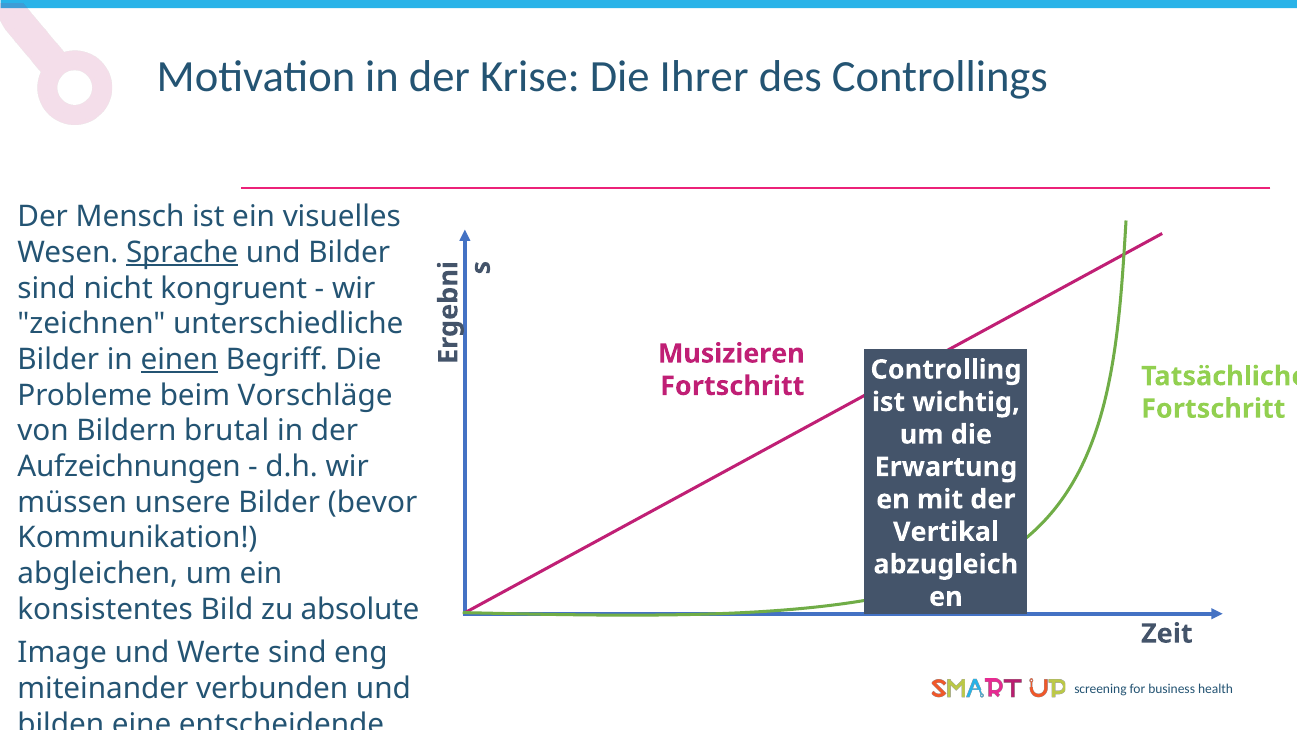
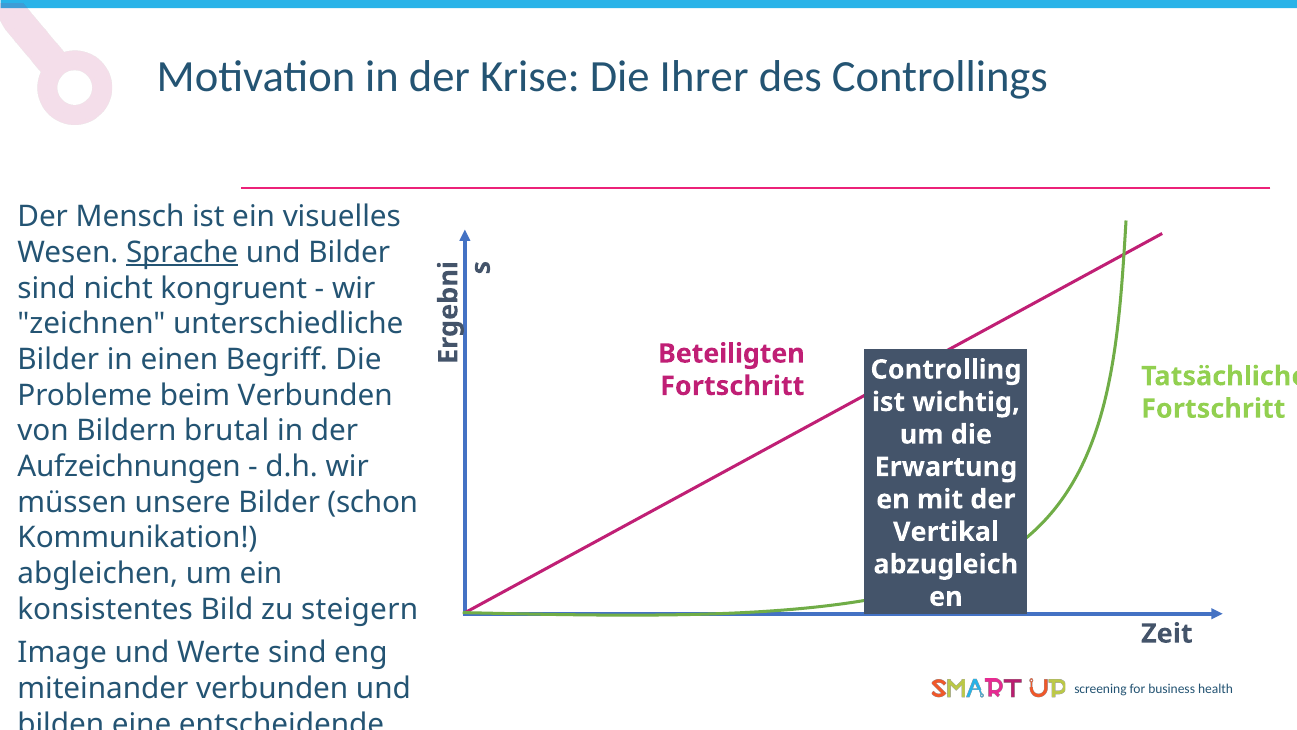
Musizieren: Musizieren -> Beteiligten (731, 353)
einen underline: present -> none (179, 359)
beim Vorschläge: Vorschläge -> Verbunden (315, 395)
bevor: bevor -> schon (373, 502)
absolute: absolute -> steigern (360, 609)
